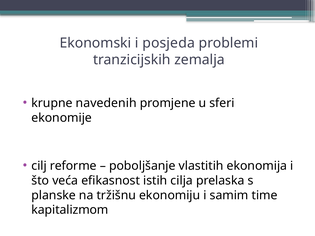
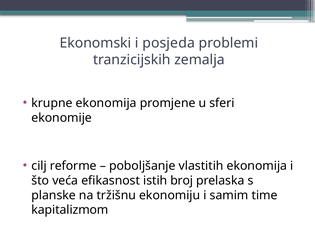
krupne navedenih: navedenih -> ekonomija (106, 103)
cilja: cilja -> broj (182, 181)
